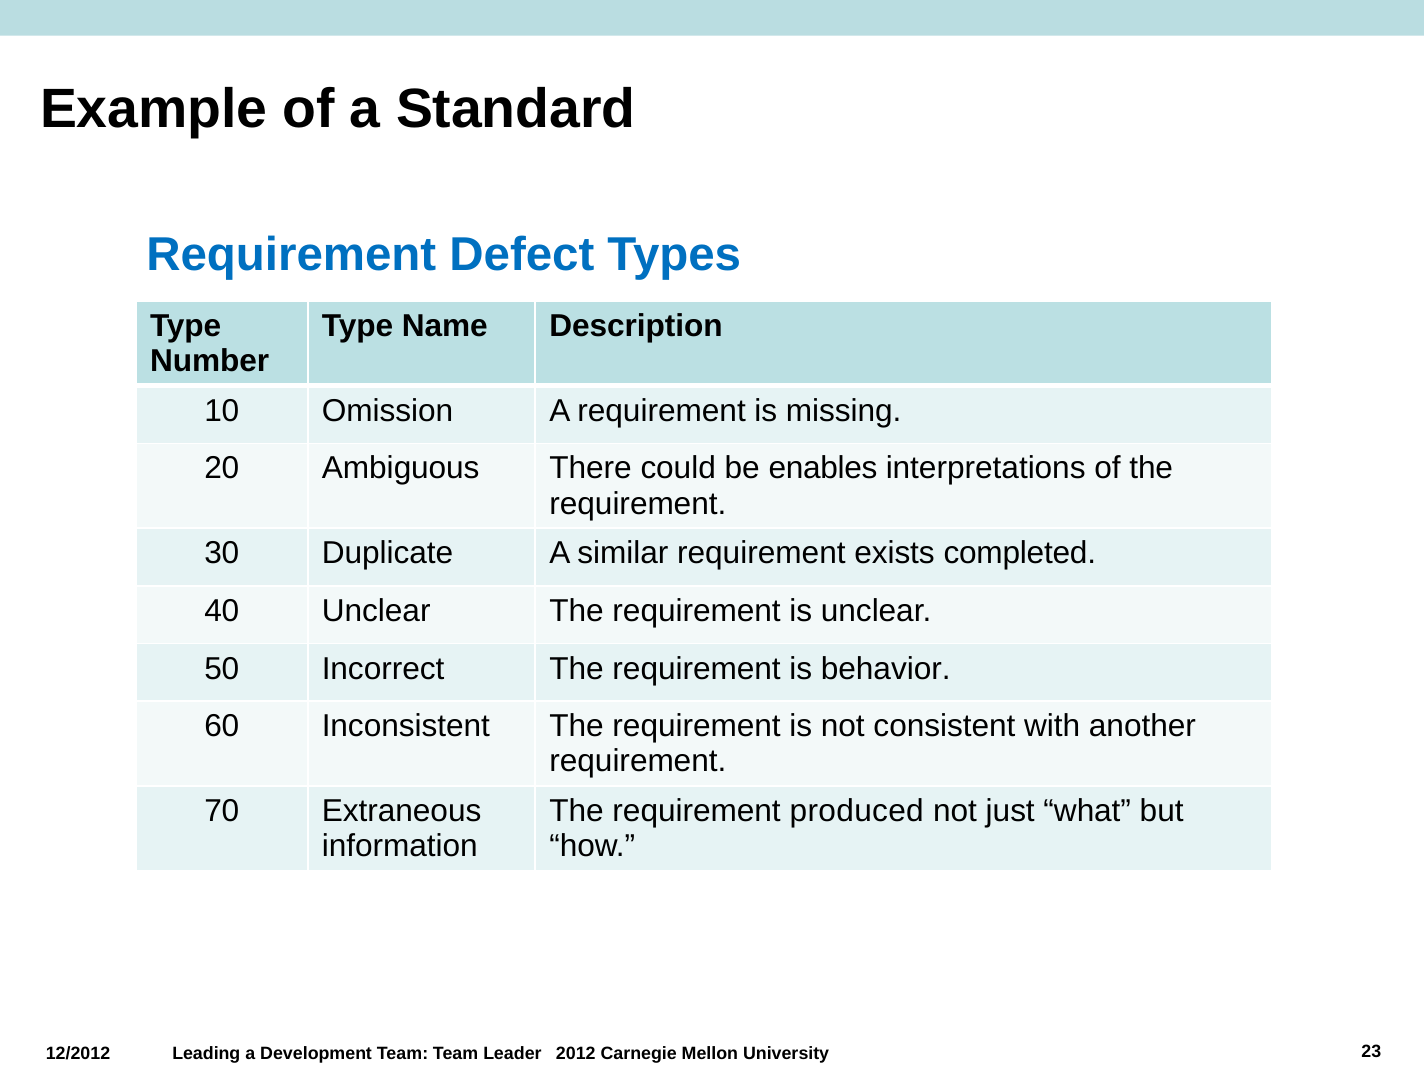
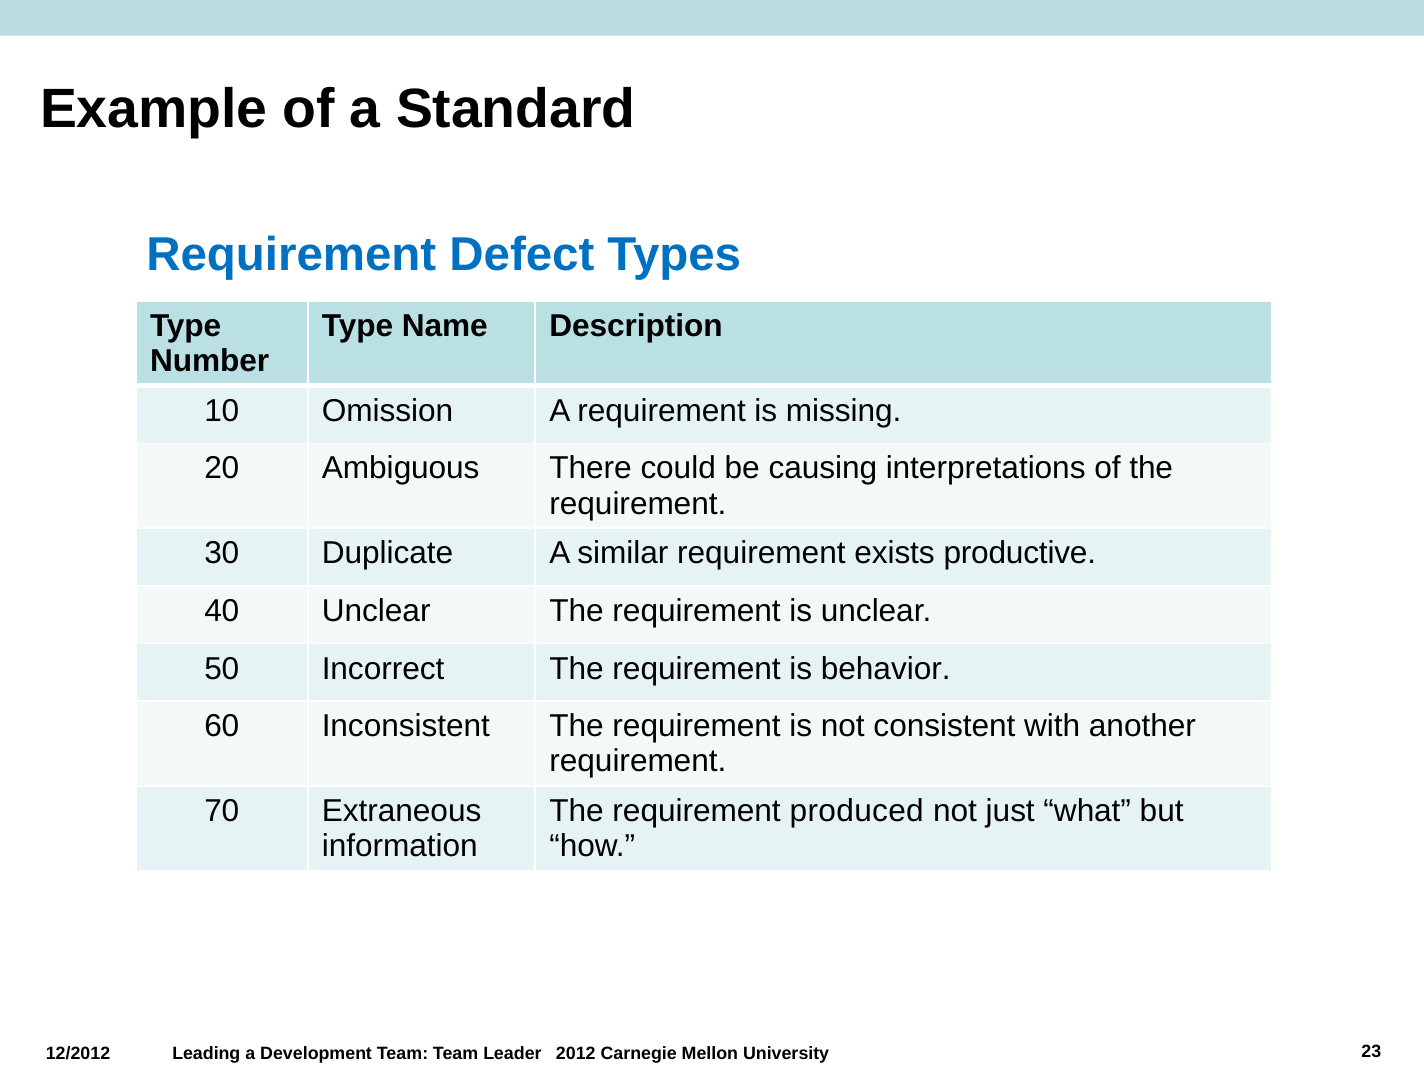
enables: enables -> causing (823, 469)
completed: completed -> productive (1020, 553)
